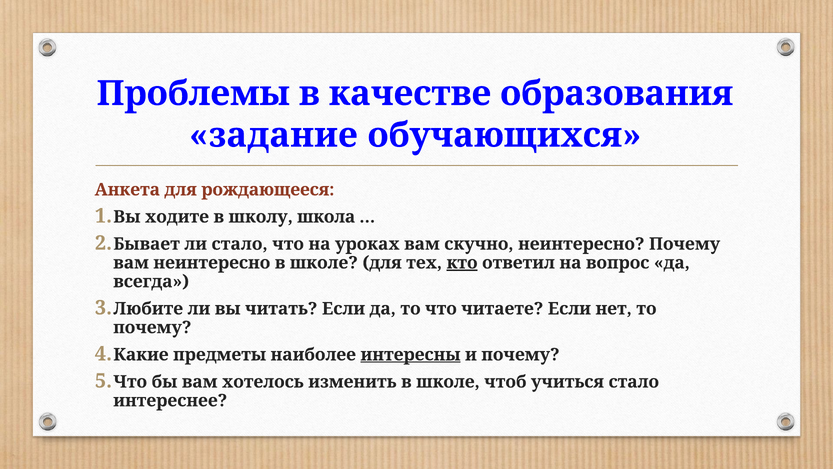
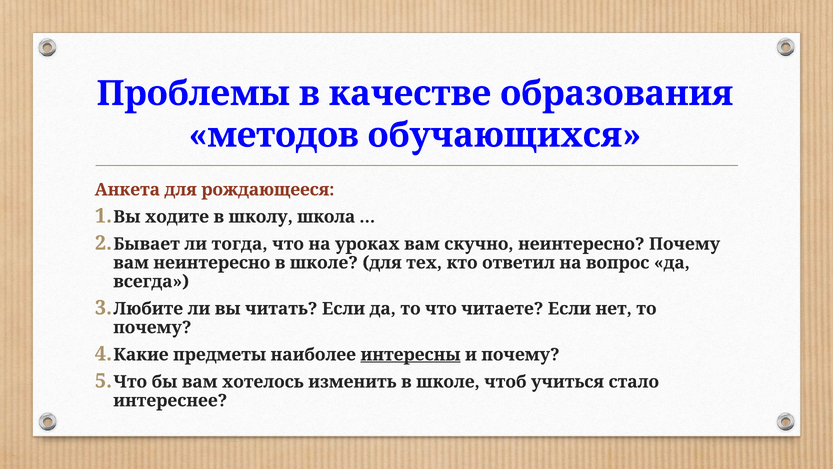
задание: задание -> методов (274, 135)
ли стало: стало -> тогда (240, 244)
кто underline: present -> none (462, 263)
